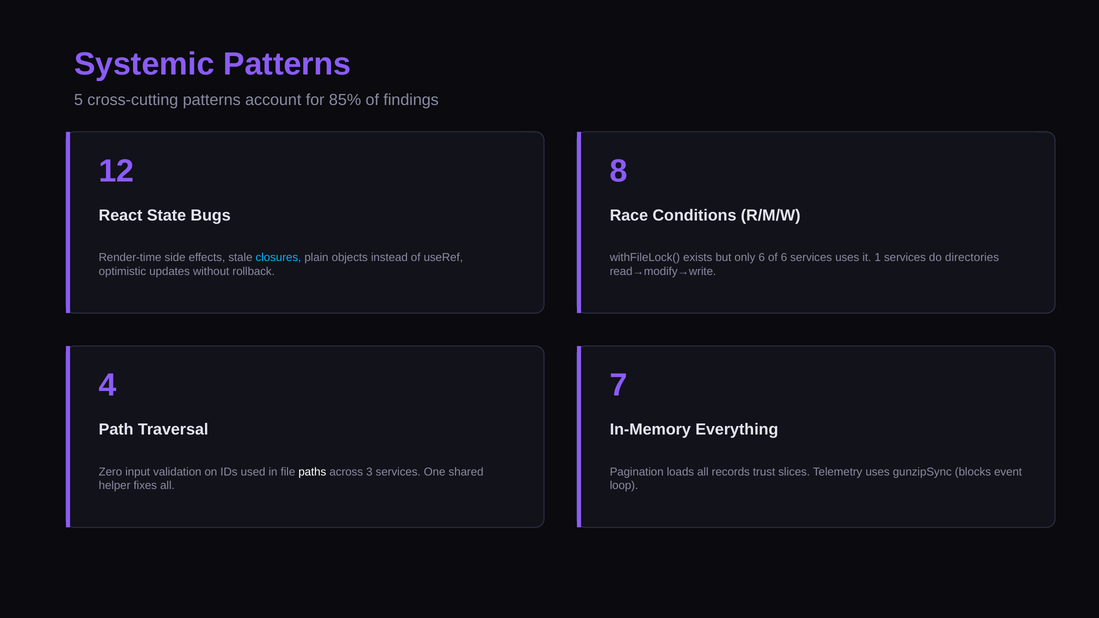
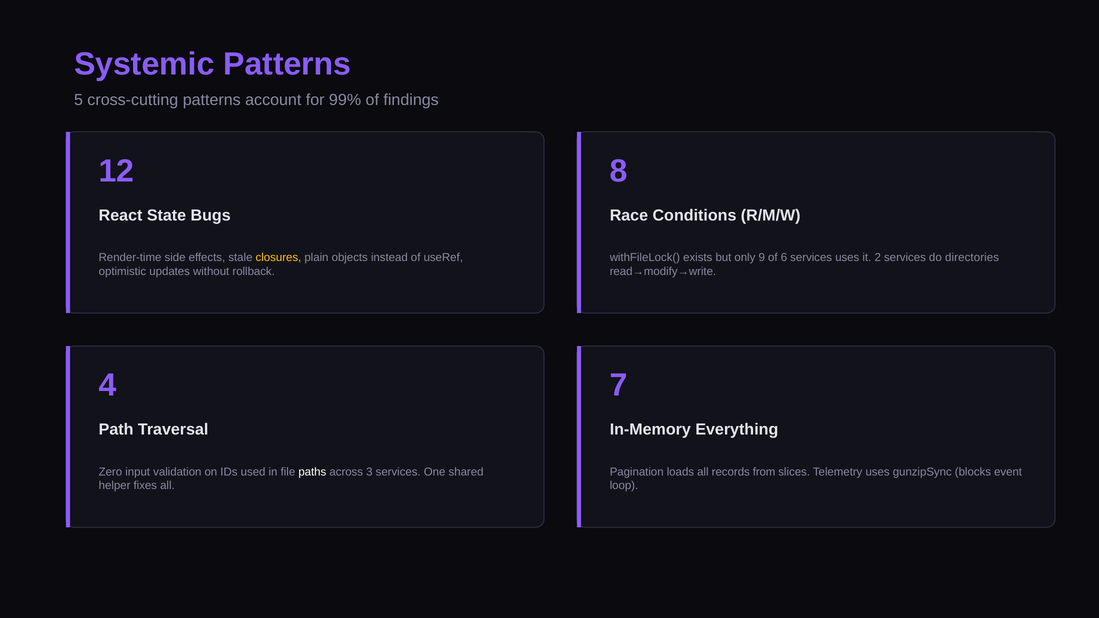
85%: 85% -> 99% (345, 100)
closures colour: light blue -> yellow (278, 258)
only 6: 6 -> 9 (762, 258)
1: 1 -> 2 (878, 258)
trust: trust -> from (764, 472)
